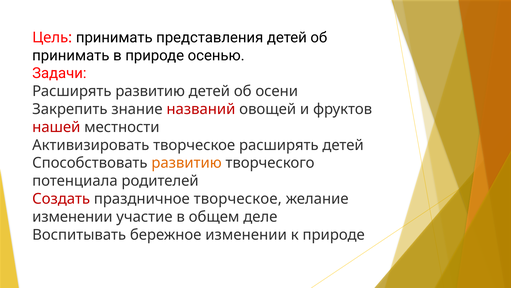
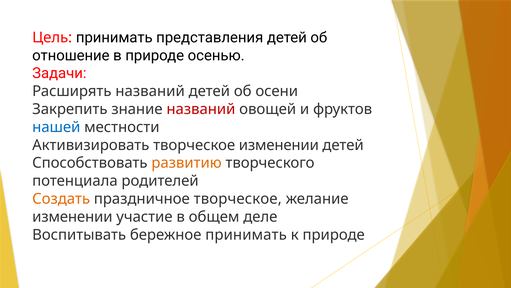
принимать: принимать -> отношение (71, 55)
Расширять развитию: развитию -> названий (150, 91)
нашей colour: red -> blue (56, 127)
творческое расширять: расширять -> изменении (279, 145)
Создать colour: red -> orange (61, 199)
бережное изменении: изменении -> принимать (246, 234)
